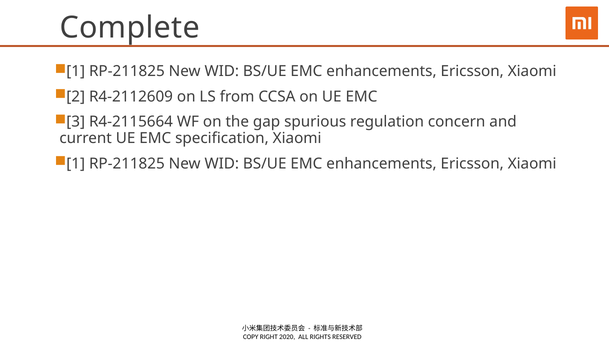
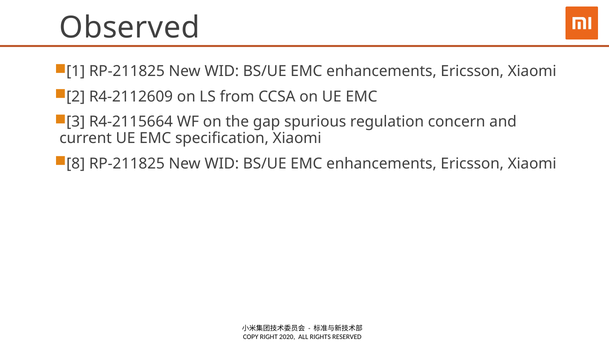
Complete: Complete -> Observed (130, 28)
1: 1 -> 8 (76, 164)
